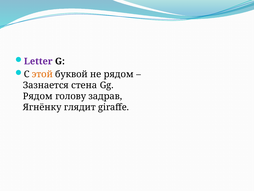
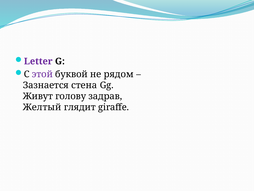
этой colour: orange -> purple (42, 74)
Рядом: Рядом -> Живут (38, 96)
Ягнёнку: Ягнёнку -> Желтый (42, 107)
